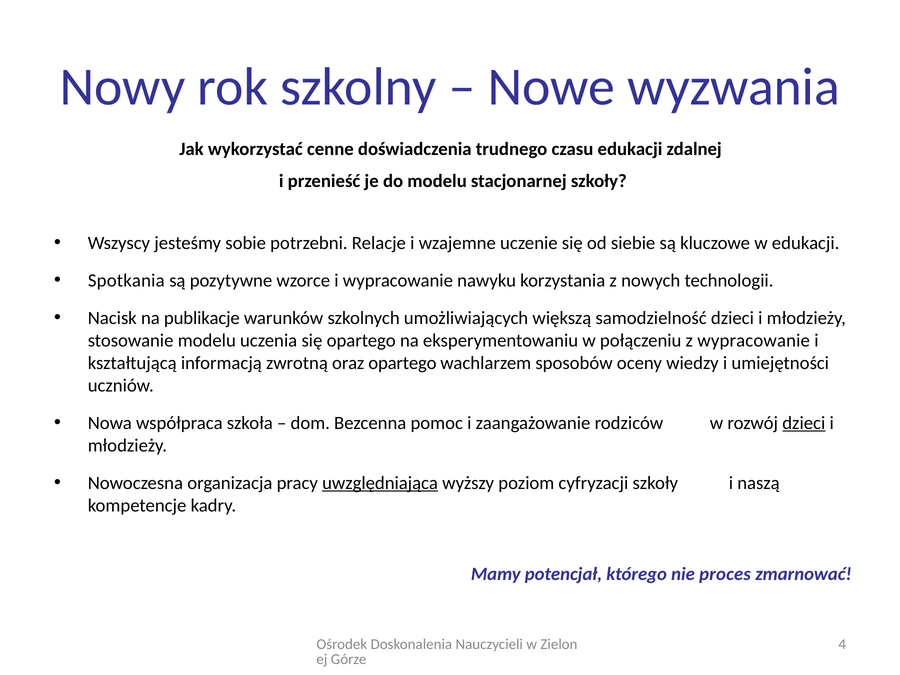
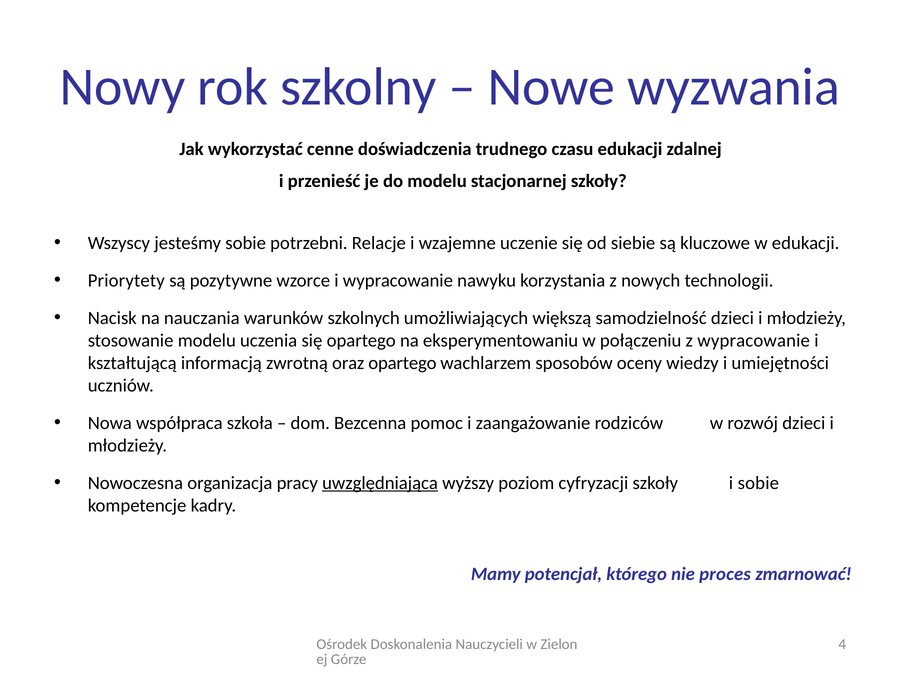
Spotkania: Spotkania -> Priorytety (126, 281)
publikacje: publikacje -> nauczania (202, 318)
dzieci underline: present -> none (804, 423)
i naszą: naszą -> sobie (758, 483)
